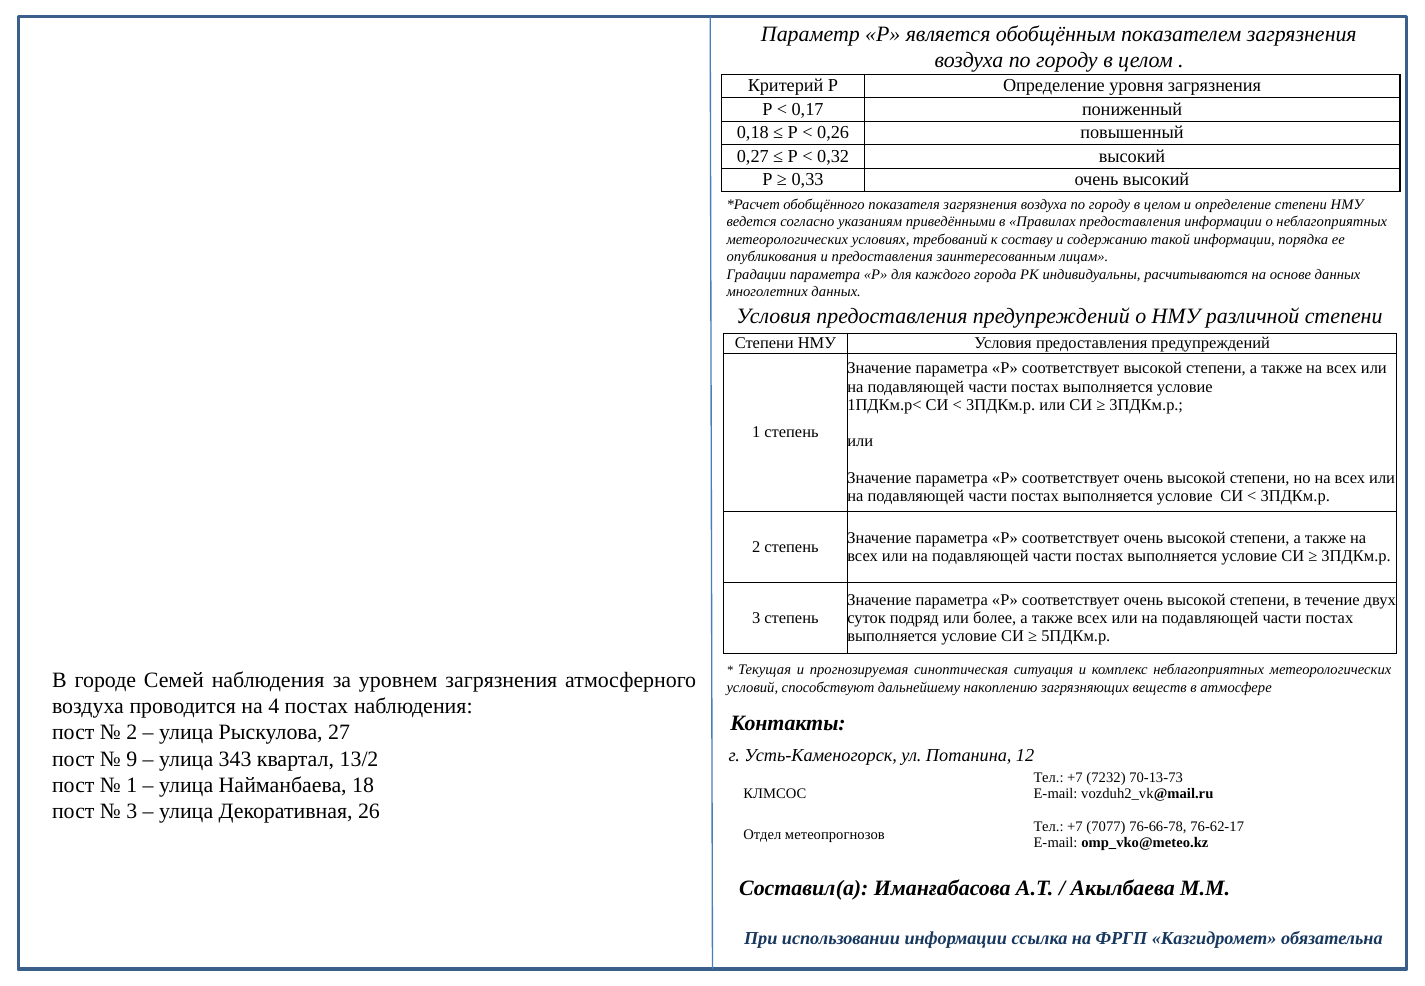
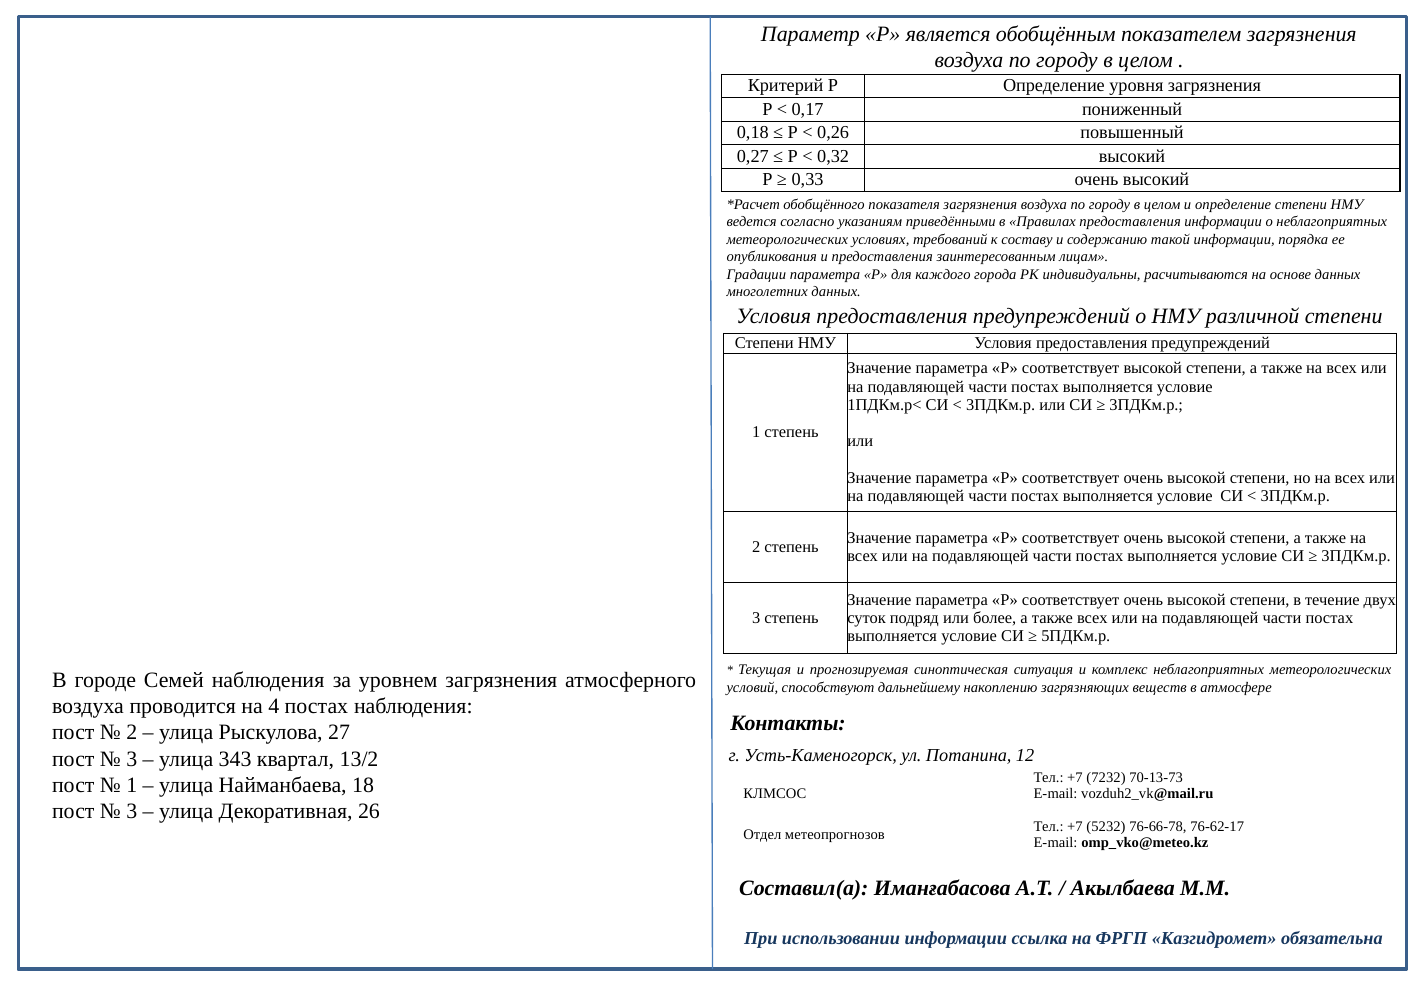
9: 9 -> 3 (132, 759)
7077: 7077 -> 5232 (1106, 827)
